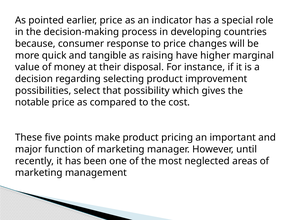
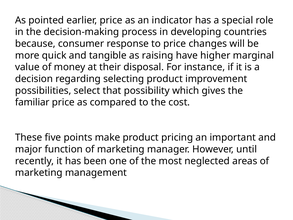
notable: notable -> familiar (32, 102)
